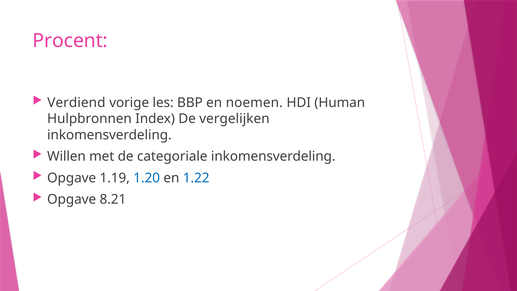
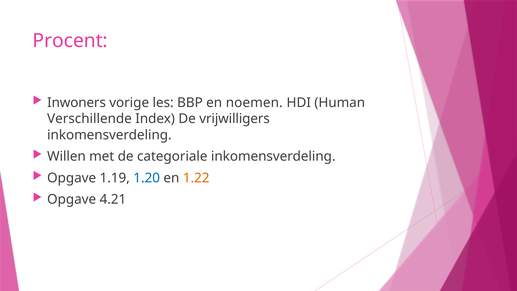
Verdiend: Verdiend -> Inwoners (77, 103)
Hulpbronnen: Hulpbronnen -> Verschillende (89, 119)
vergelijken: vergelijken -> vrijwilligers (235, 119)
1.22 colour: blue -> orange (196, 178)
8.21: 8.21 -> 4.21 (113, 199)
